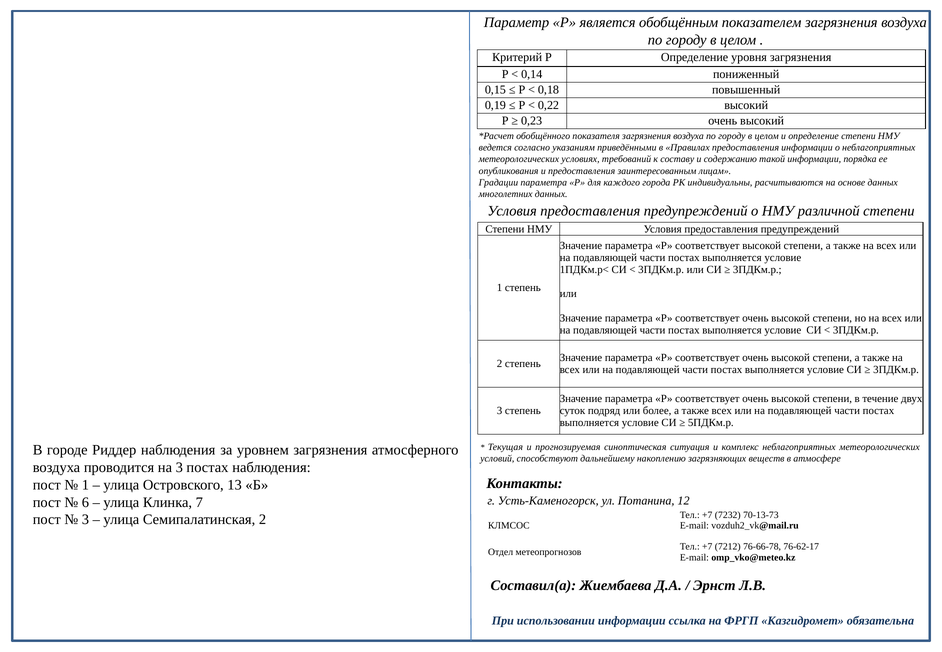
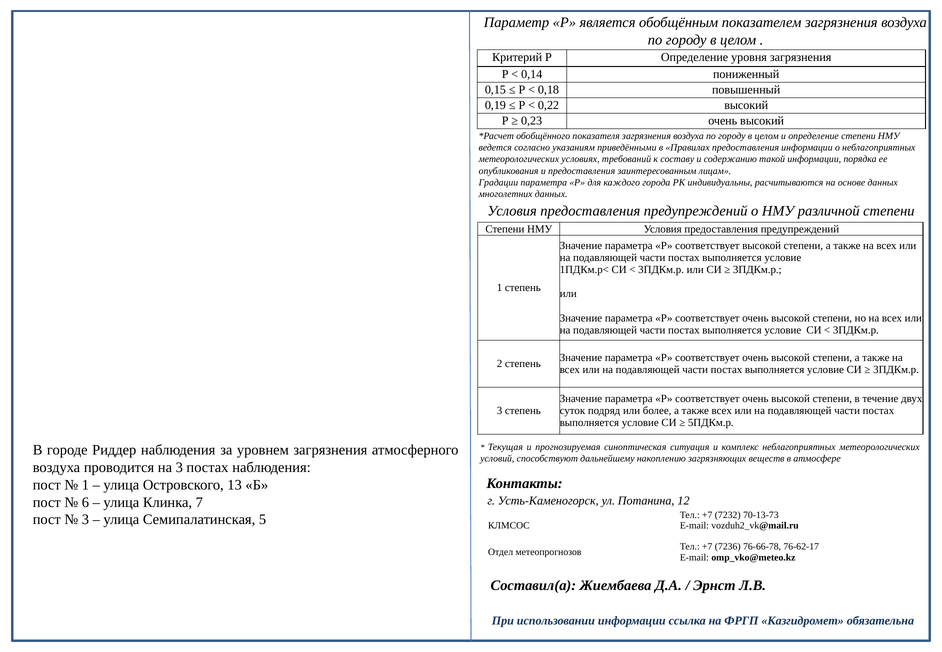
Семипалатинская 2: 2 -> 5 (263, 520)
7212: 7212 -> 7236 (728, 547)
